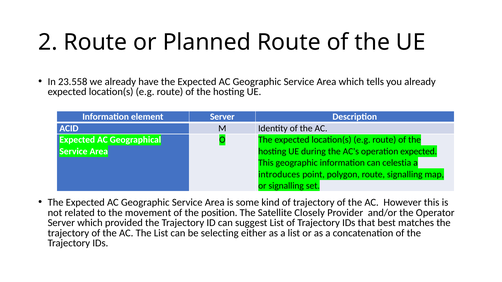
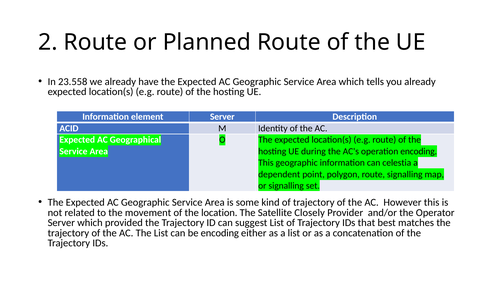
operation expected: expected -> encoding (419, 152)
introduces: introduces -> dependent (279, 174)
position: position -> location (219, 213)
be selecting: selecting -> encoding (220, 233)
